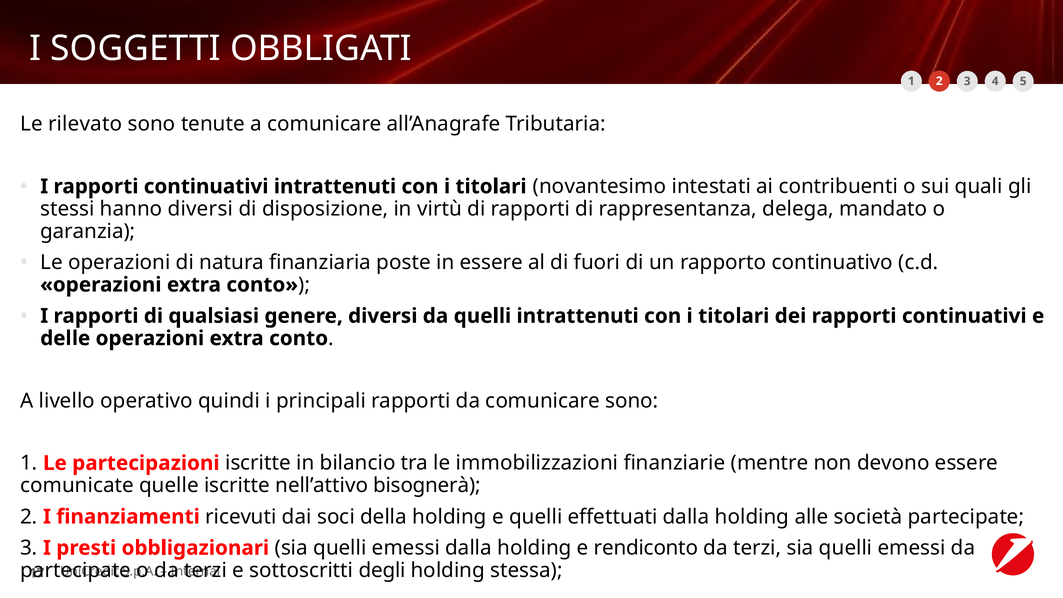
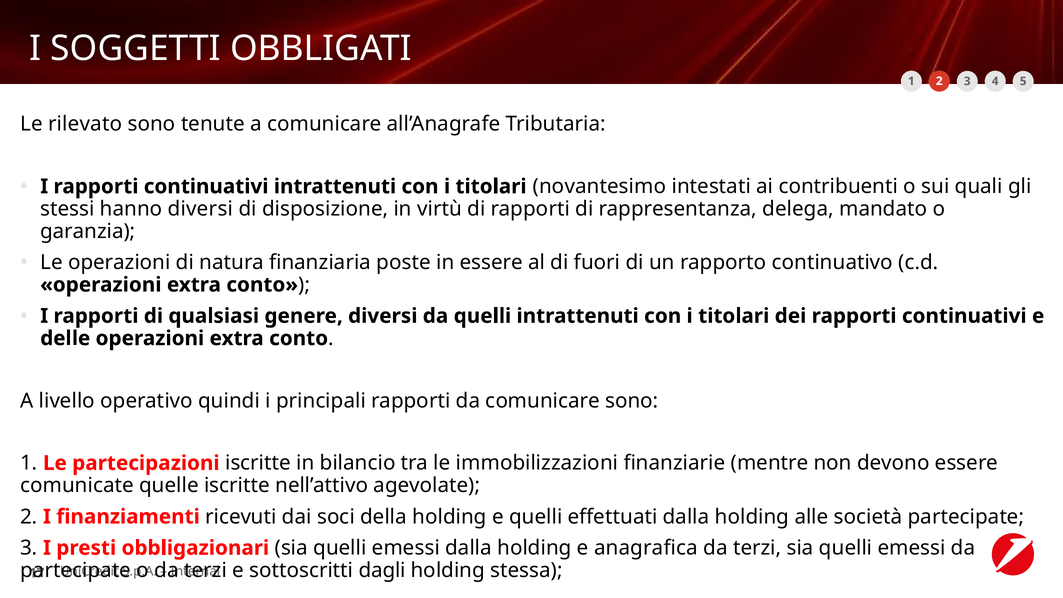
bisognerà: bisognerà -> agevolate (427, 485)
rendiconto: rendiconto -> anagrafica (646, 548)
degli: degli -> dagli (382, 570)
